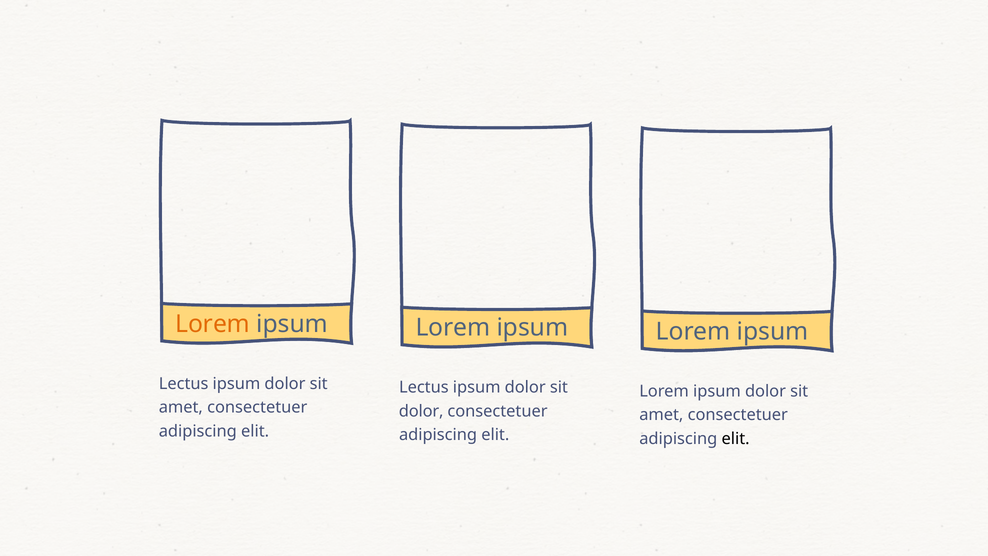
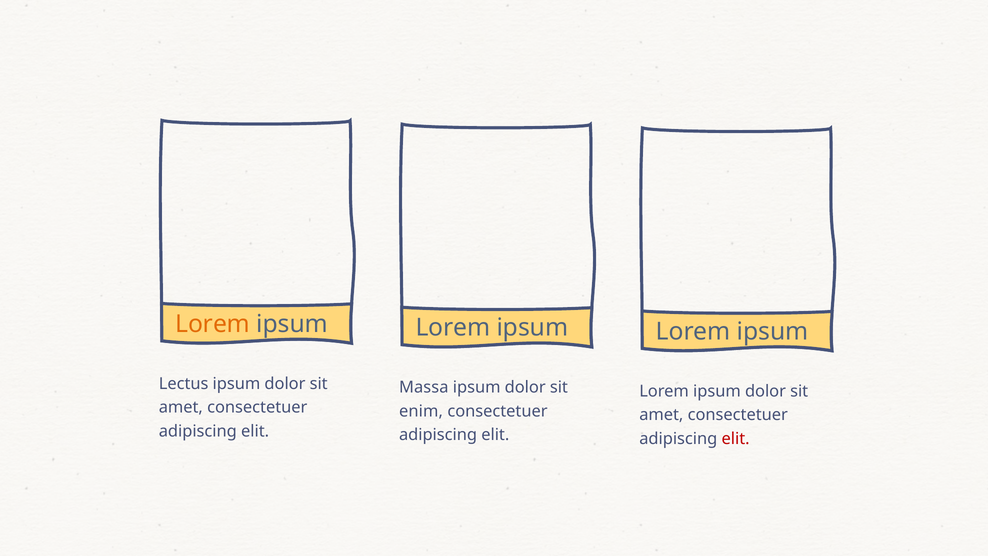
Lectus: Lectus -> Massa (424, 387)
dolor: dolor -> enim (421, 411)
elit colour: black -> red (736, 439)
